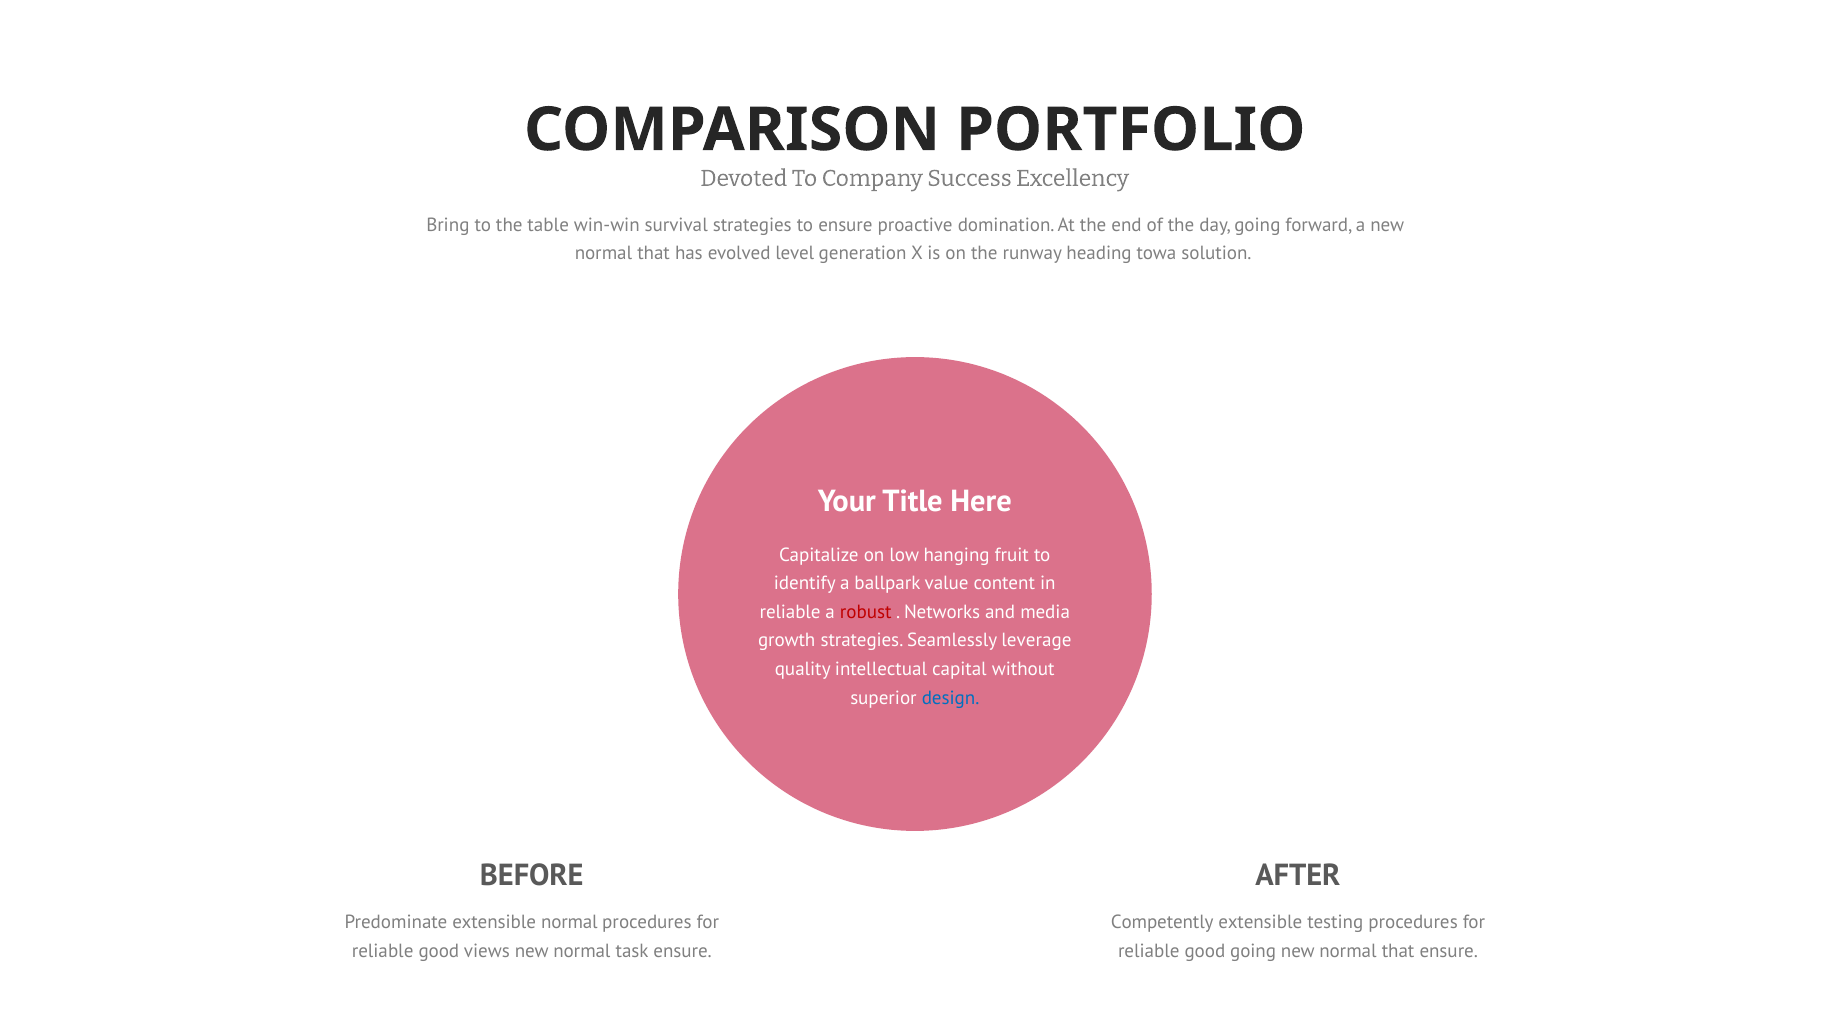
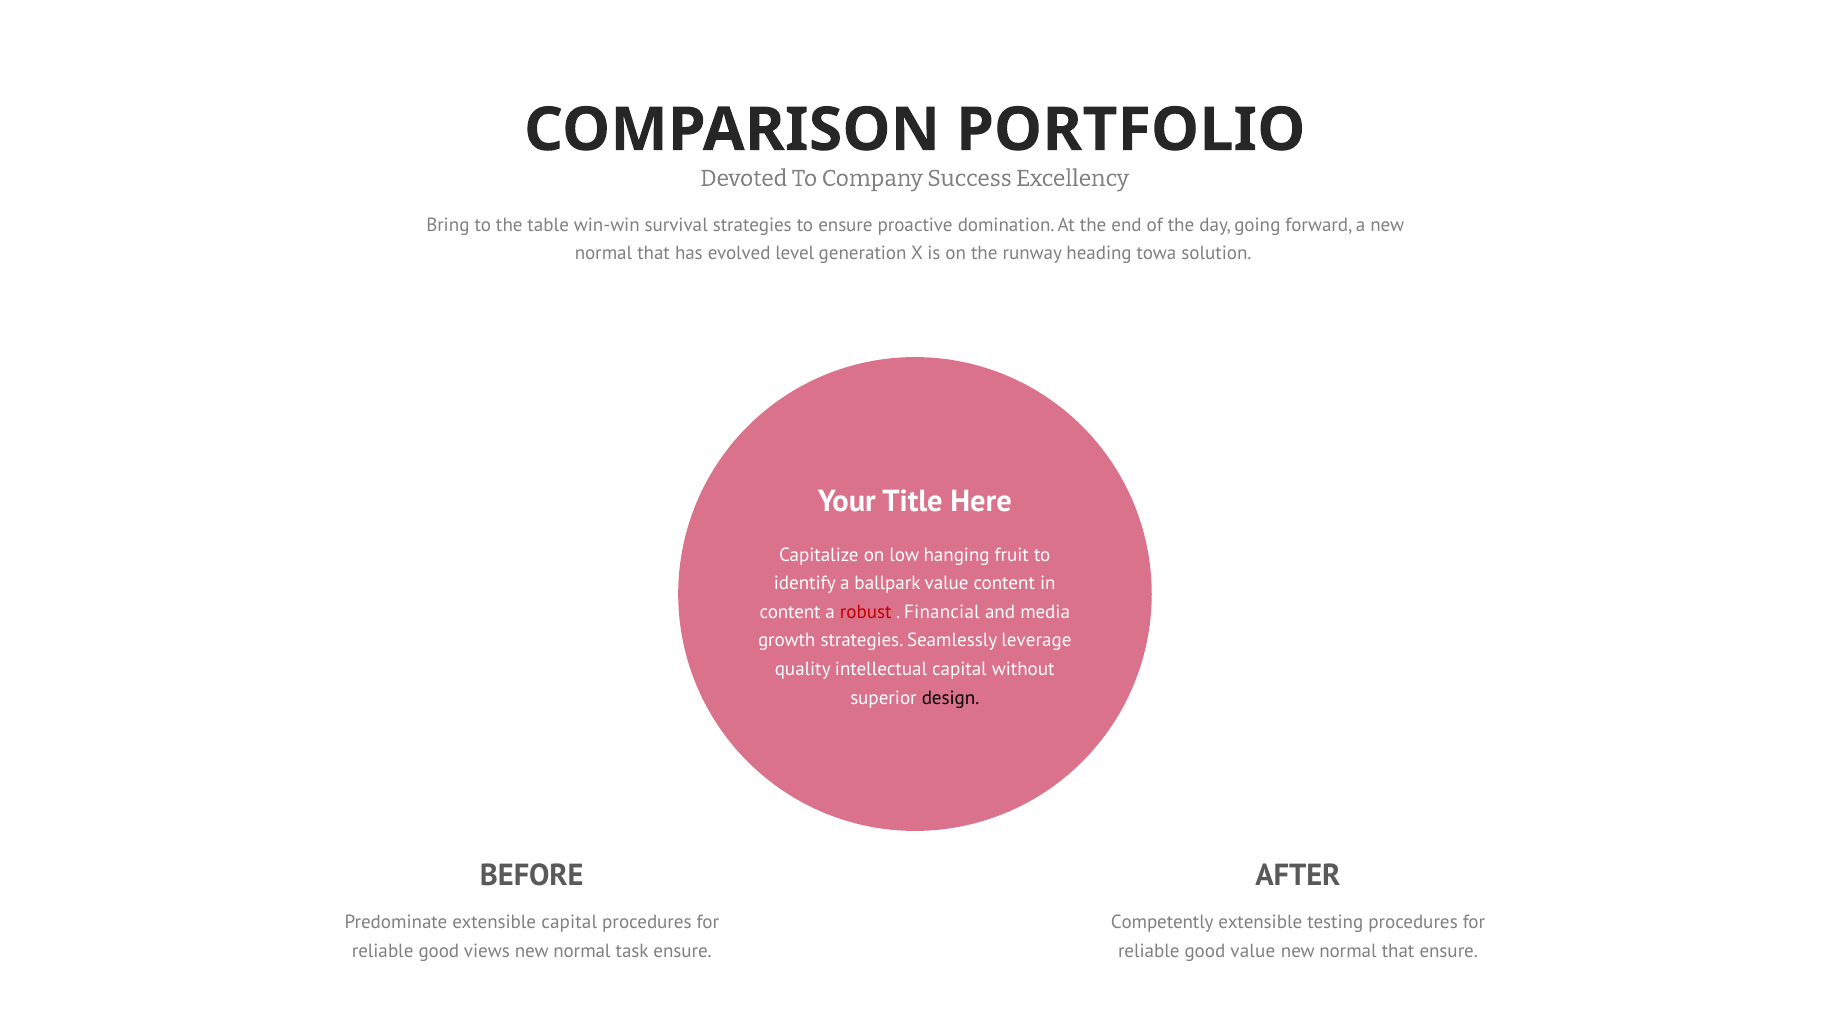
reliable: reliable -> content (790, 612)
Networks: Networks -> Financial (942, 612)
design colour: blue -> black (951, 697)
extensible normal: normal -> capital (569, 922)
good going: going -> value (1253, 950)
